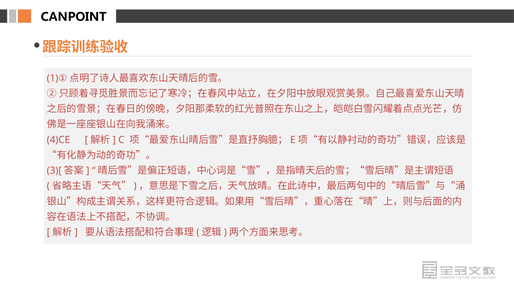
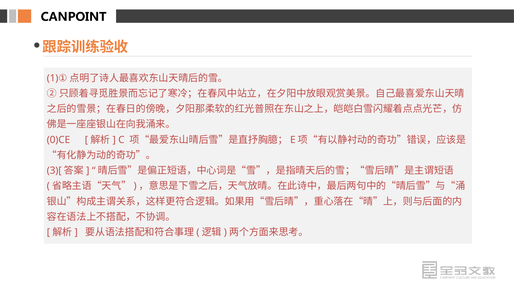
4)CE: 4)CE -> 0)CE (58, 140)
